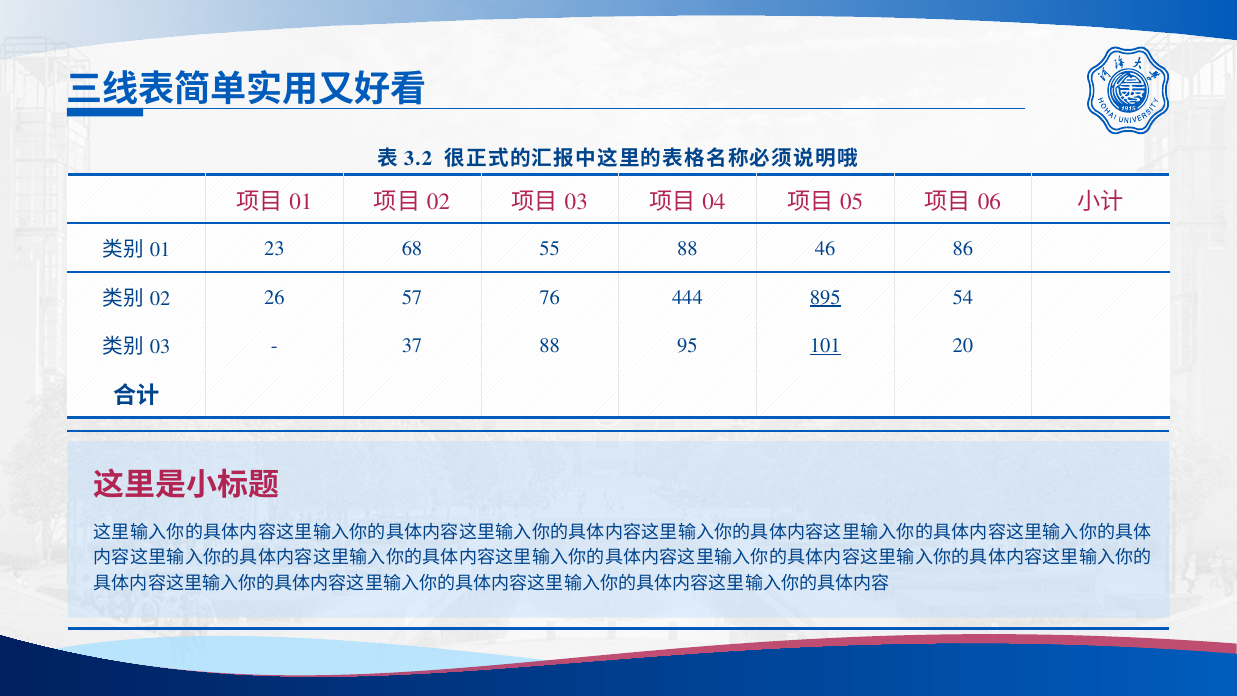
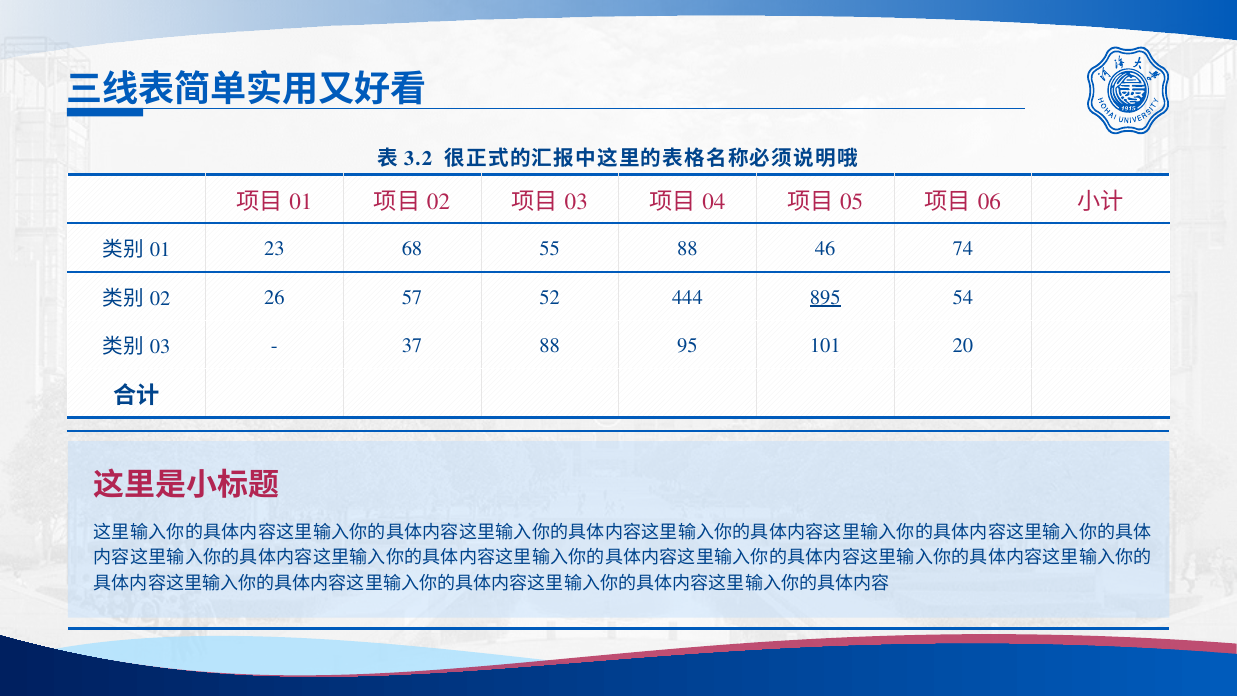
86: 86 -> 74 (963, 249)
76: 76 -> 52 (550, 297)
101 underline: present -> none (825, 346)
